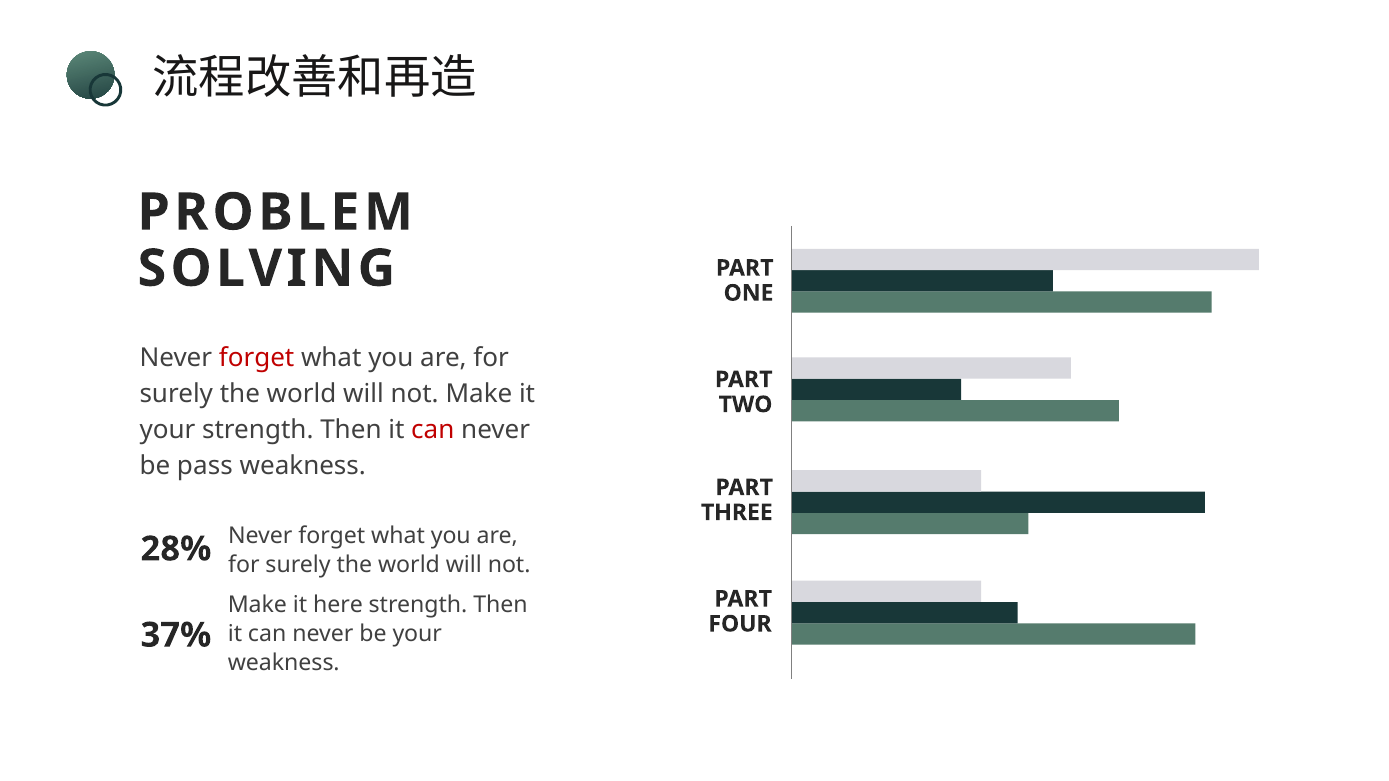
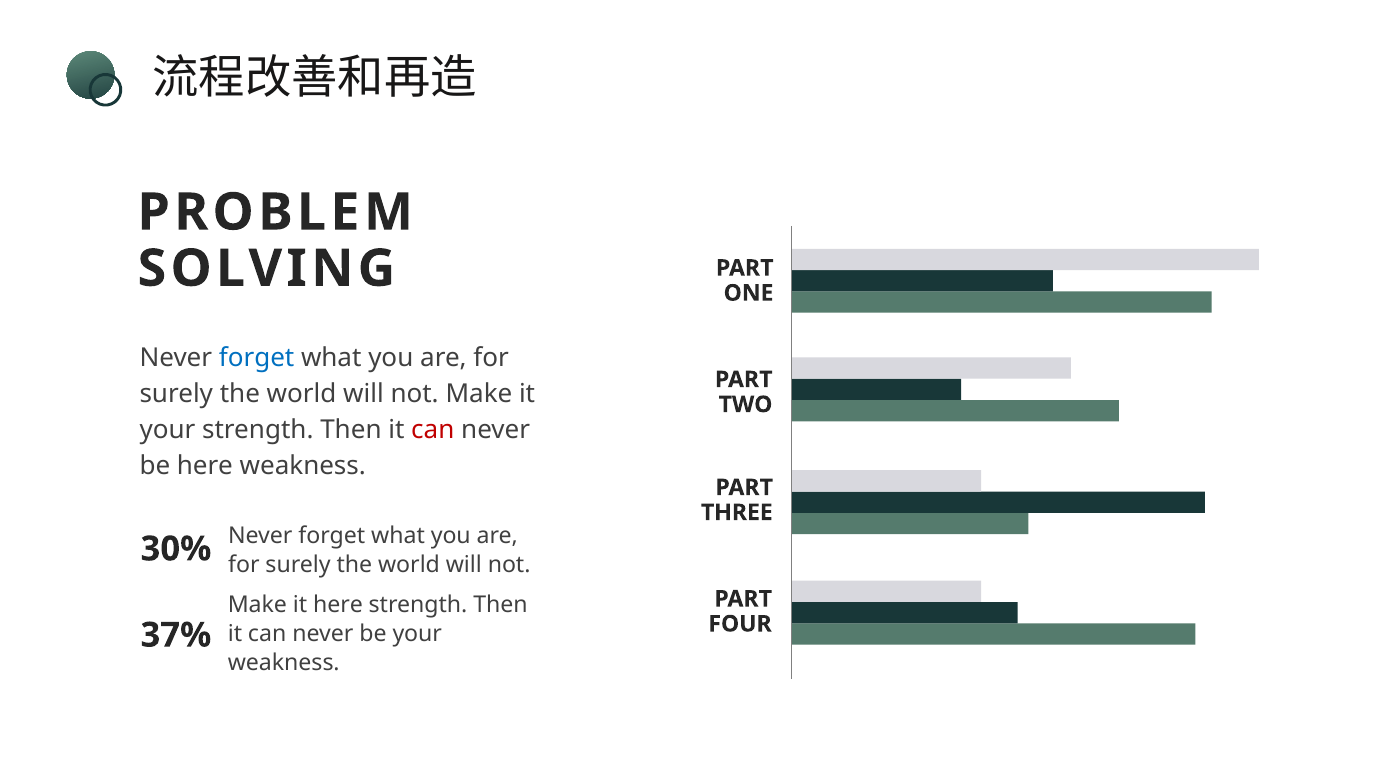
forget colour: red -> blue (257, 358)
be pass: pass -> here (205, 467)
28%: 28% -> 30% (176, 549)
